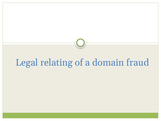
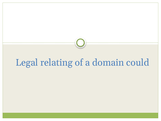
fraud: fraud -> could (138, 62)
